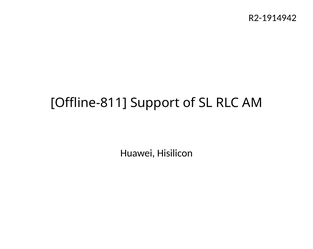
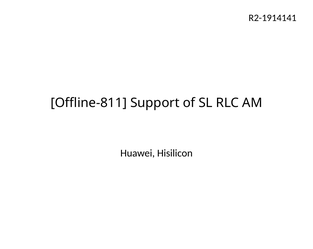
R2-1914942: R2-1914942 -> R2-1914141 (273, 18)
